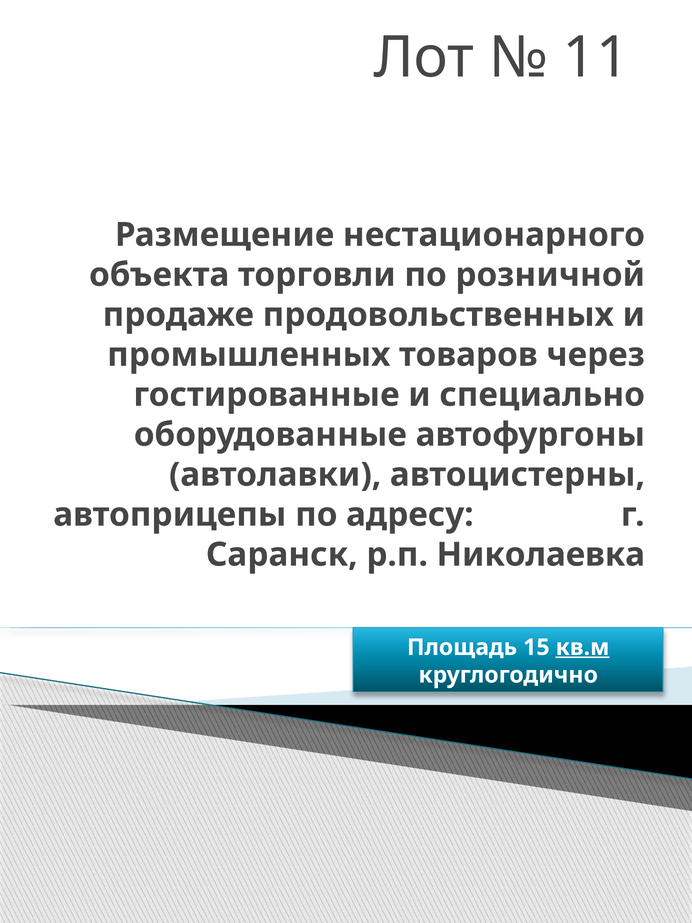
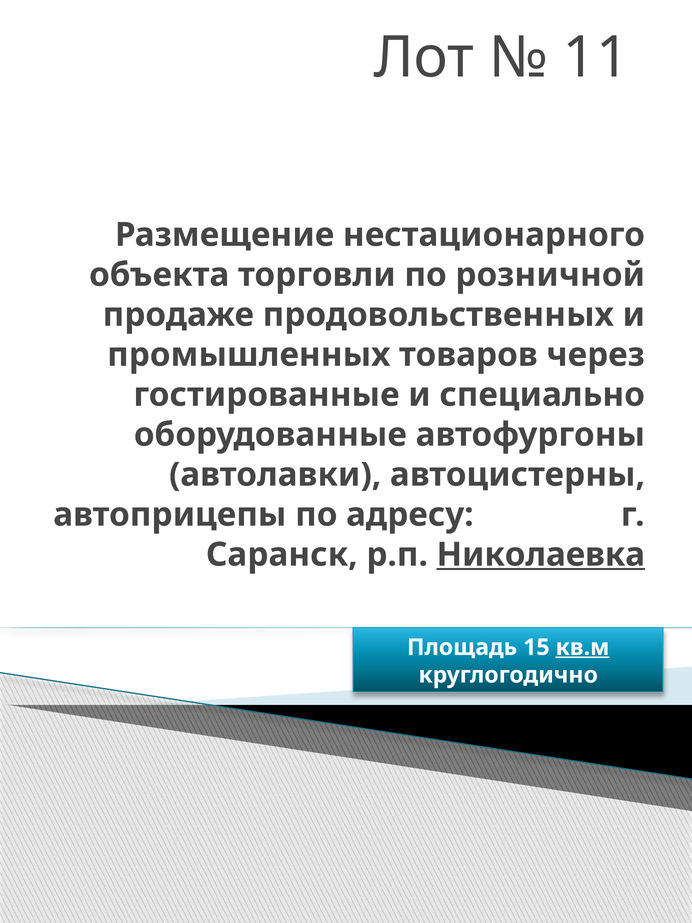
Николаевка underline: none -> present (541, 554)
